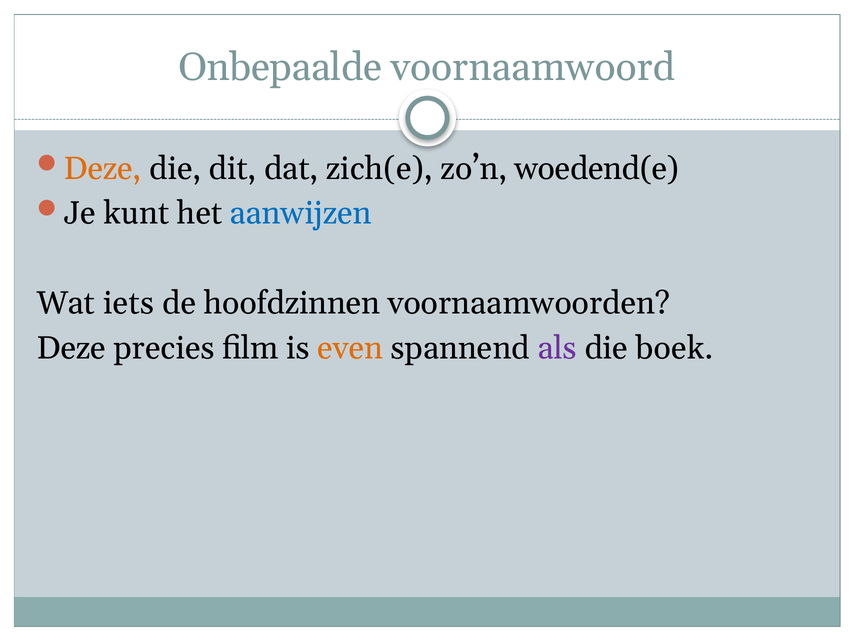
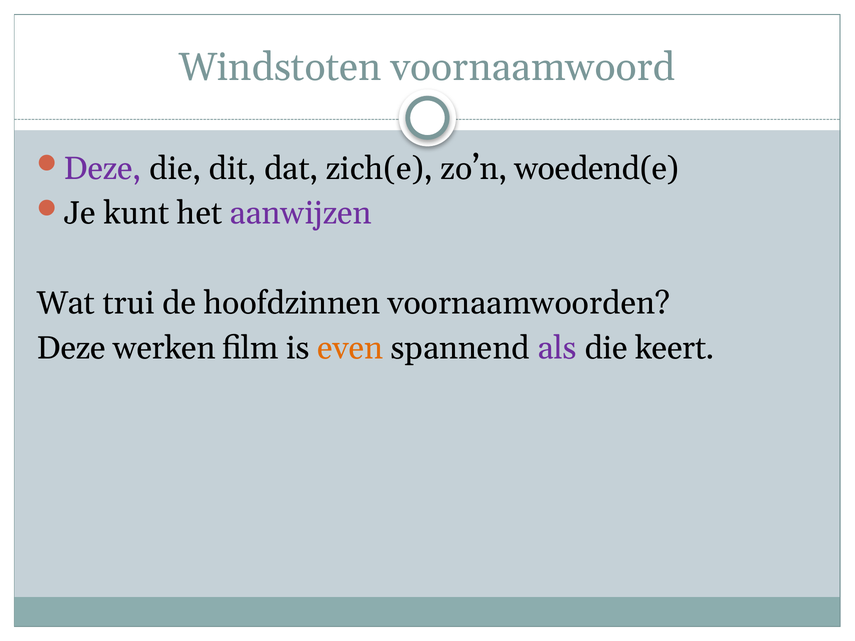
Onbepaalde: Onbepaalde -> Windstoten (280, 67)
Deze colour: orange -> purple (103, 168)
aanwijzen colour: blue -> purple (301, 213)
iets: iets -> trui (129, 303)
precies: precies -> werken (164, 348)
boek: boek -> keert (675, 348)
